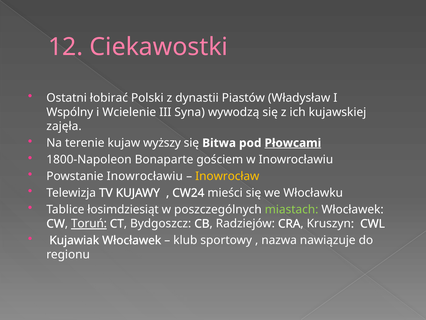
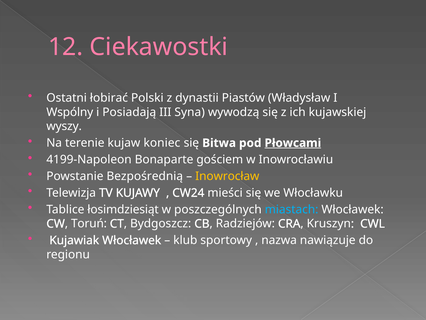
Wcielenie: Wcielenie -> Posiadają (129, 112)
zajęła: zajęła -> wyszy (64, 126)
wyższy: wyższy -> koniec (162, 143)
1800-Napoleon: 1800-Napoleon -> 4199-Napoleon (89, 159)
Powstanie Inowrocławiu: Inowrocławiu -> Bezpośrednią (145, 176)
miastach colour: light green -> light blue (292, 209)
Toruń underline: present -> none (89, 223)
